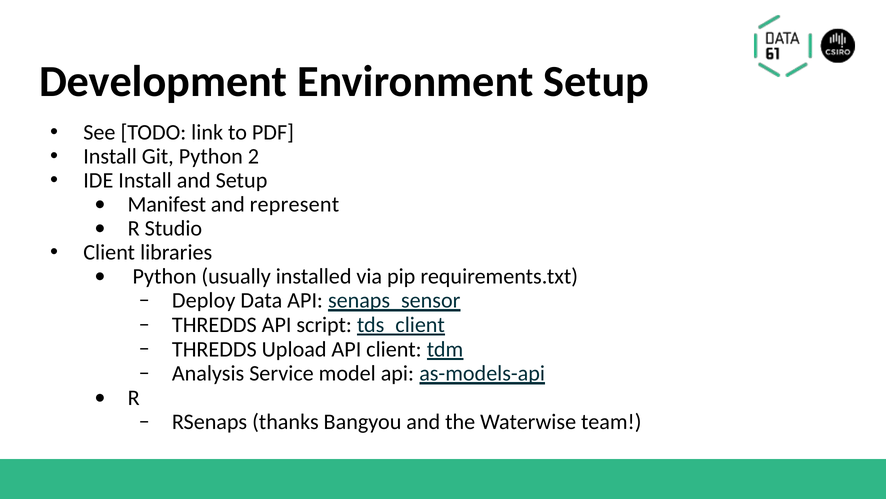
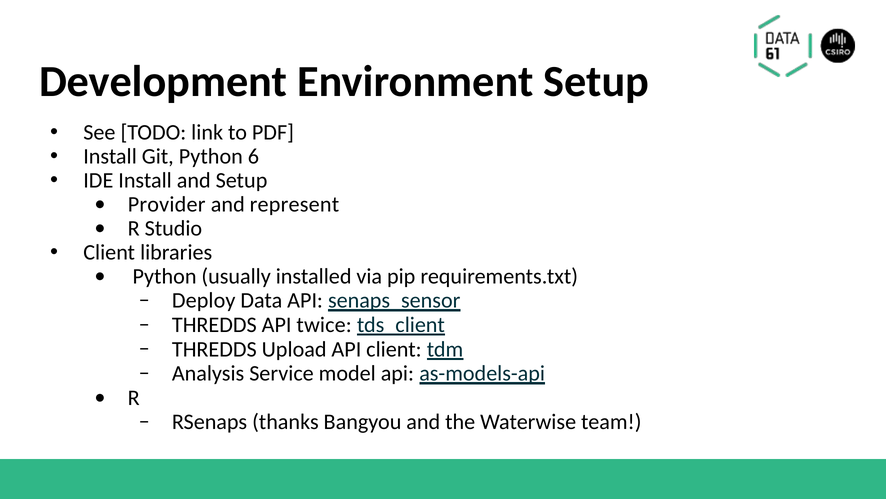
2: 2 -> 6 (253, 156)
Manifest: Manifest -> Provider (167, 204)
script: script -> twice (324, 325)
